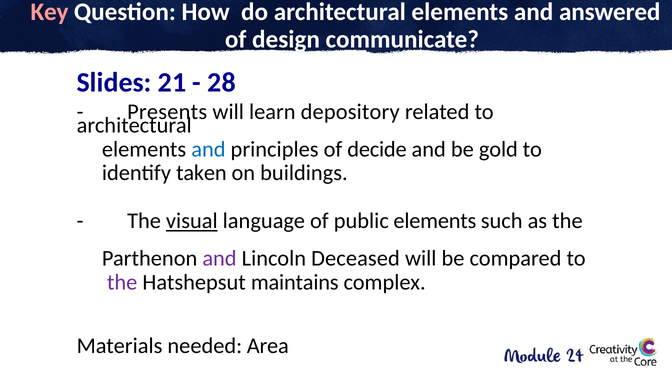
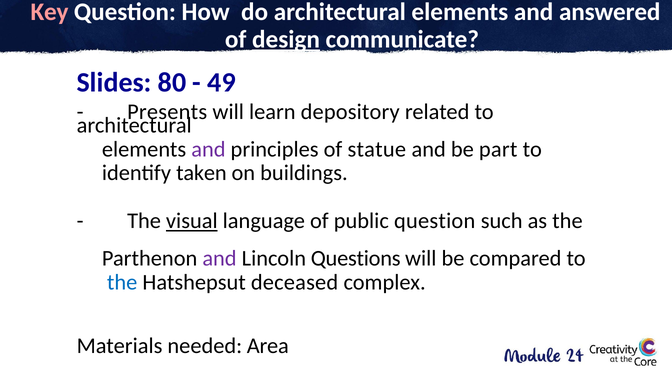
design underline: none -> present (286, 39)
21: 21 -> 80 (172, 83)
28: 28 -> 49 (222, 83)
and colour: blue -> purple (208, 149)
decide: decide -> statue (377, 149)
gold: gold -> part (498, 149)
public elements: elements -> question (435, 221)
Deceased: Deceased -> Questions (356, 258)
the colour: purple -> blue (122, 282)
maintains: maintains -> deceased (295, 282)
